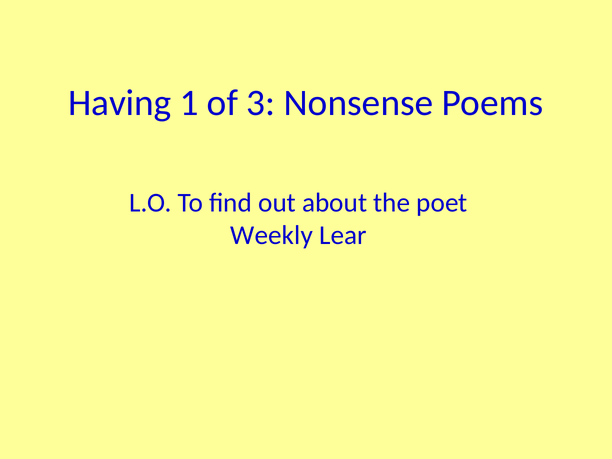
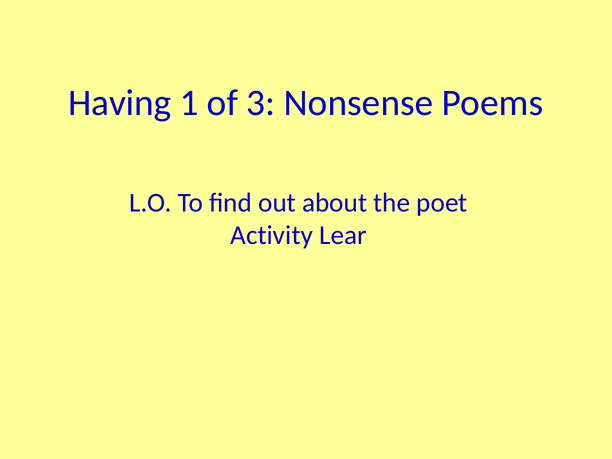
Weekly: Weekly -> Activity (272, 235)
